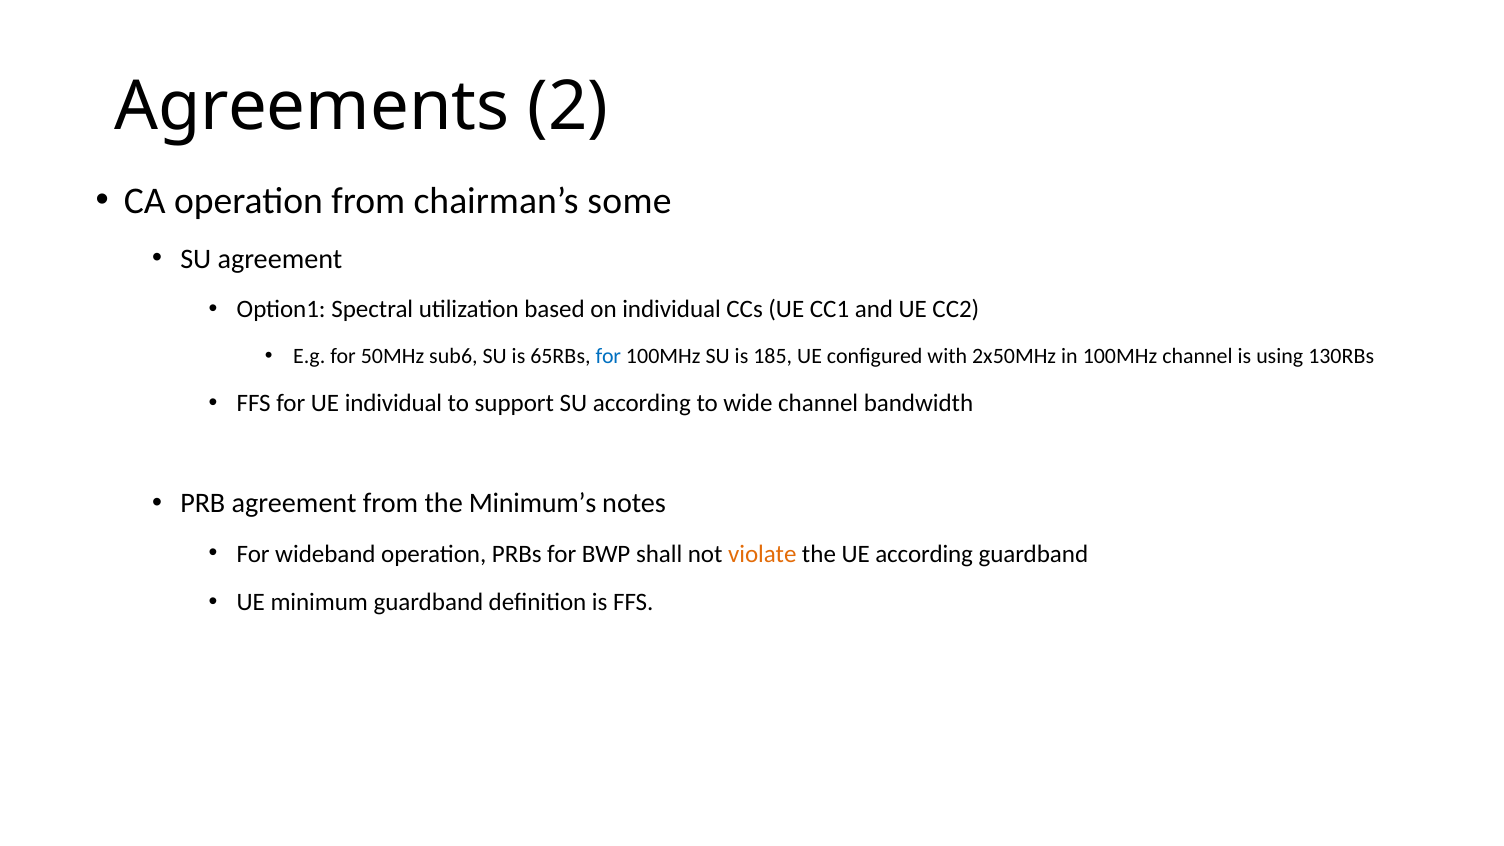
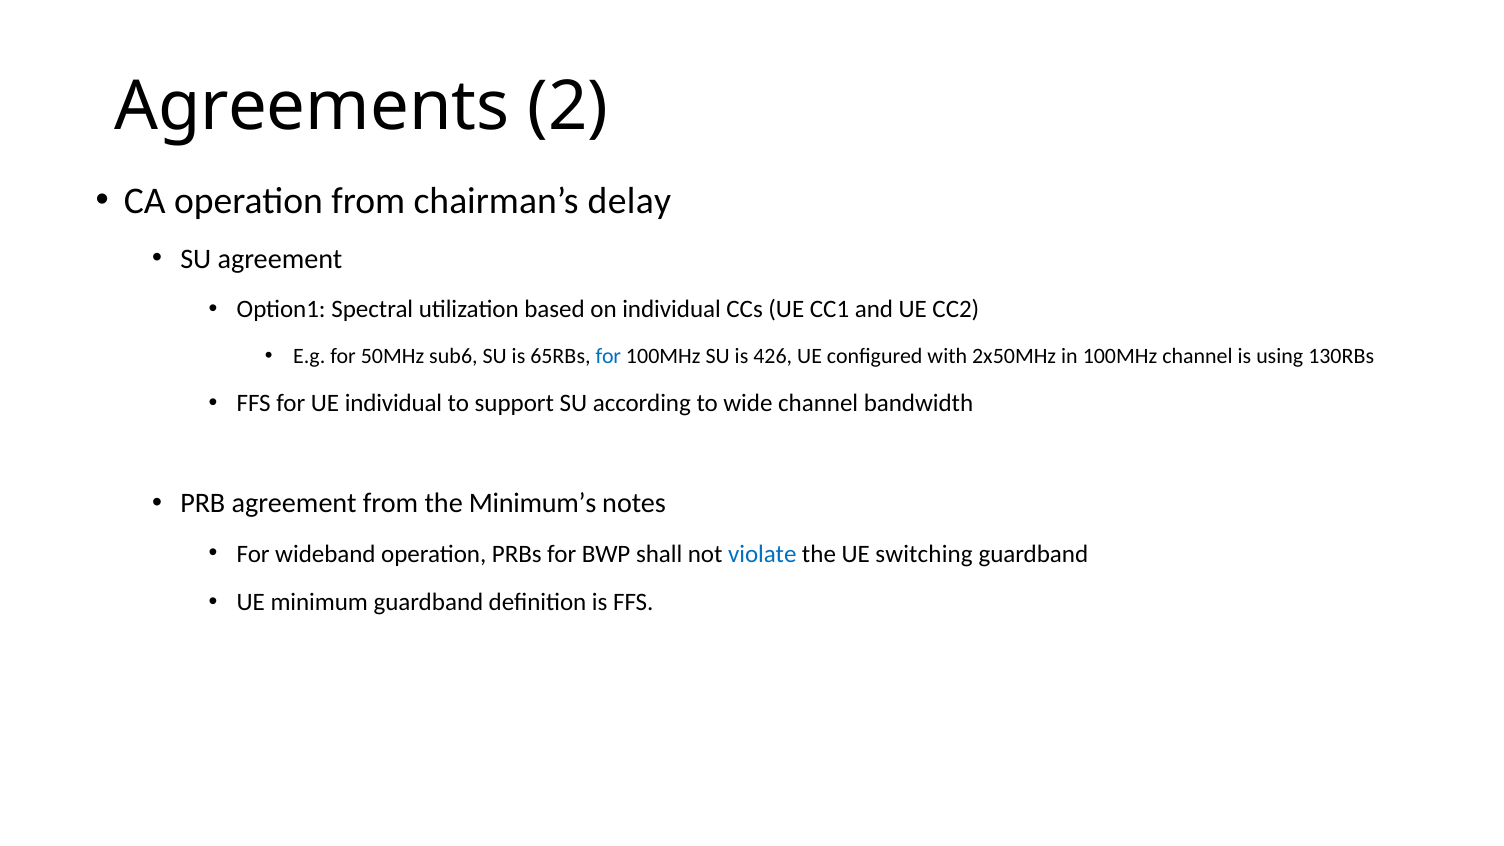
some: some -> delay (629, 201)
185: 185 -> 426 (773, 356)
violate colour: orange -> blue (762, 554)
UE according: according -> switching (924, 554)
